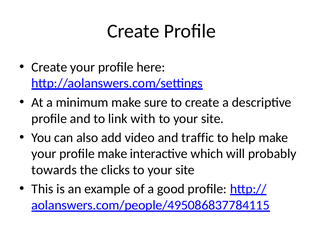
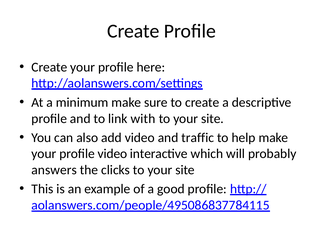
profile make: make -> video (112, 154)
towards: towards -> answers (54, 170)
